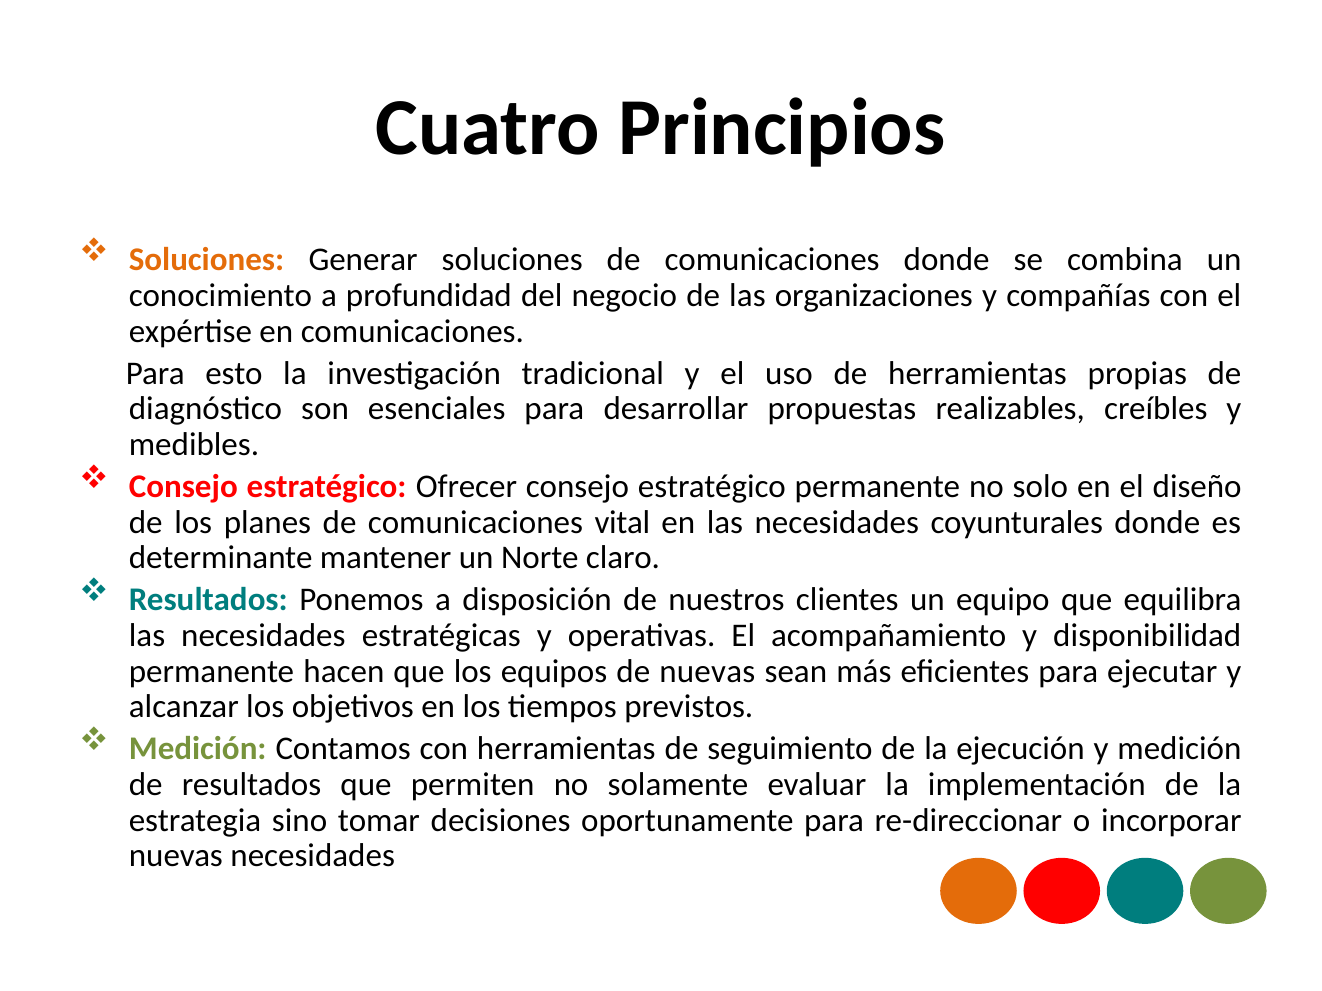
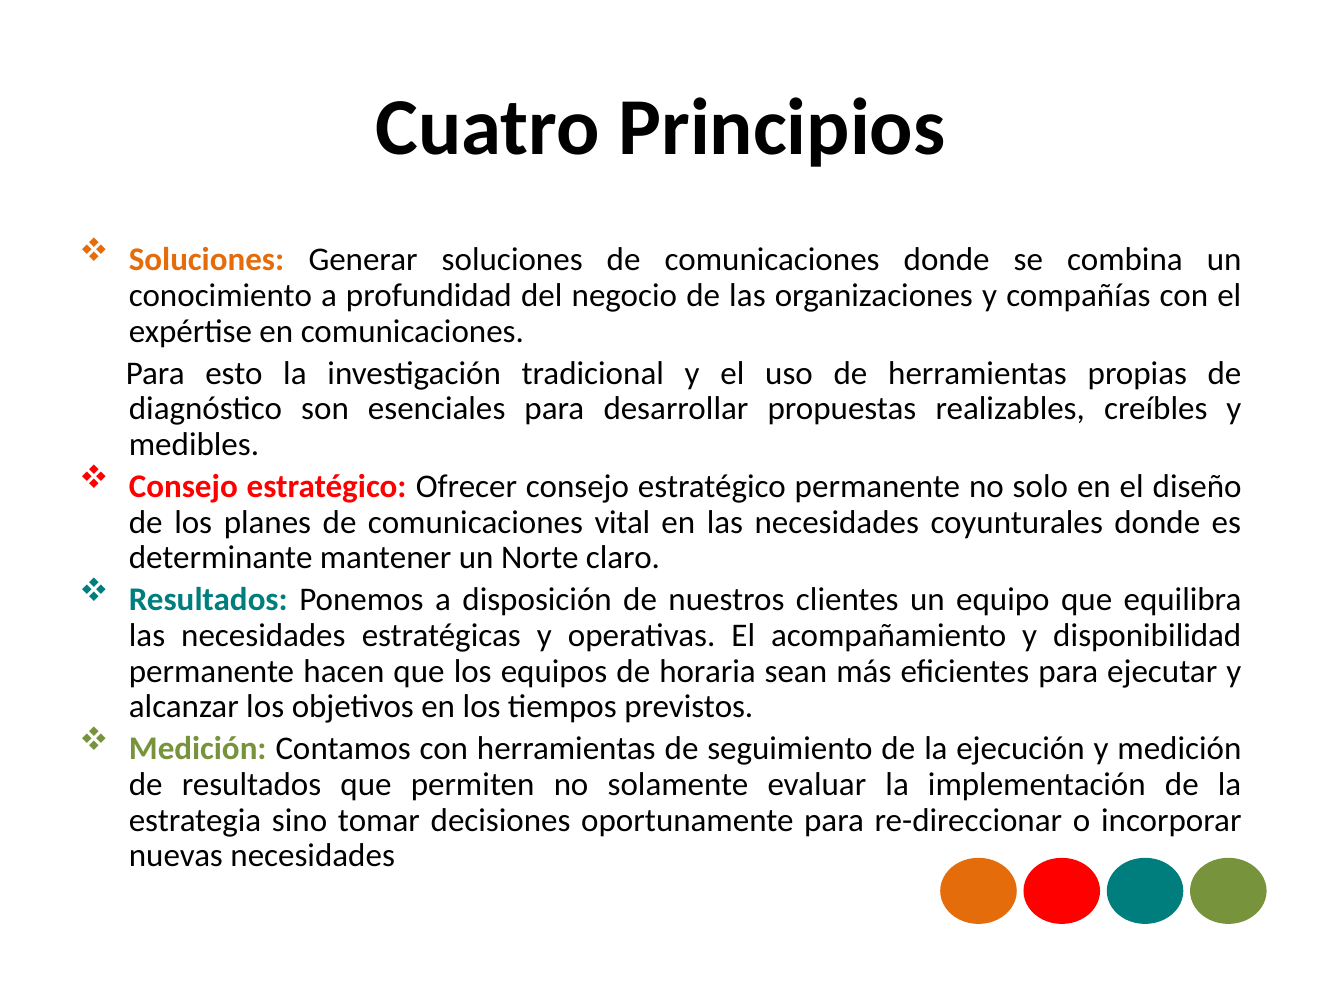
de nuevas: nuevas -> horaria (707, 672)
